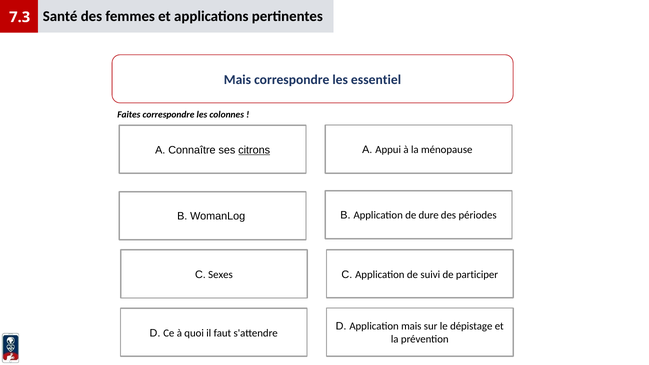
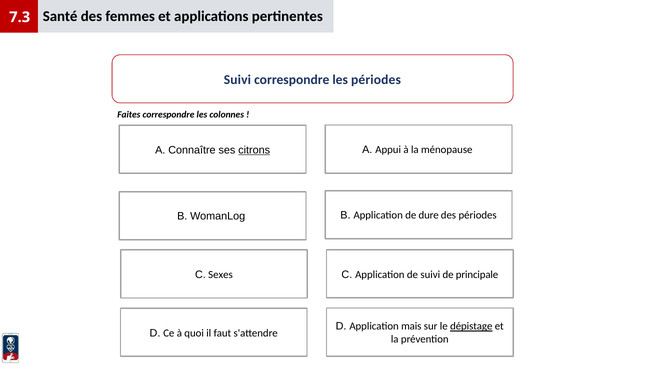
Mais: Mais -> Suivi (237, 80)
les essentiel: essentiel -> périodes (376, 80)
participer: participer -> principale (477, 275)
dépistage underline: none -> present (471, 326)
